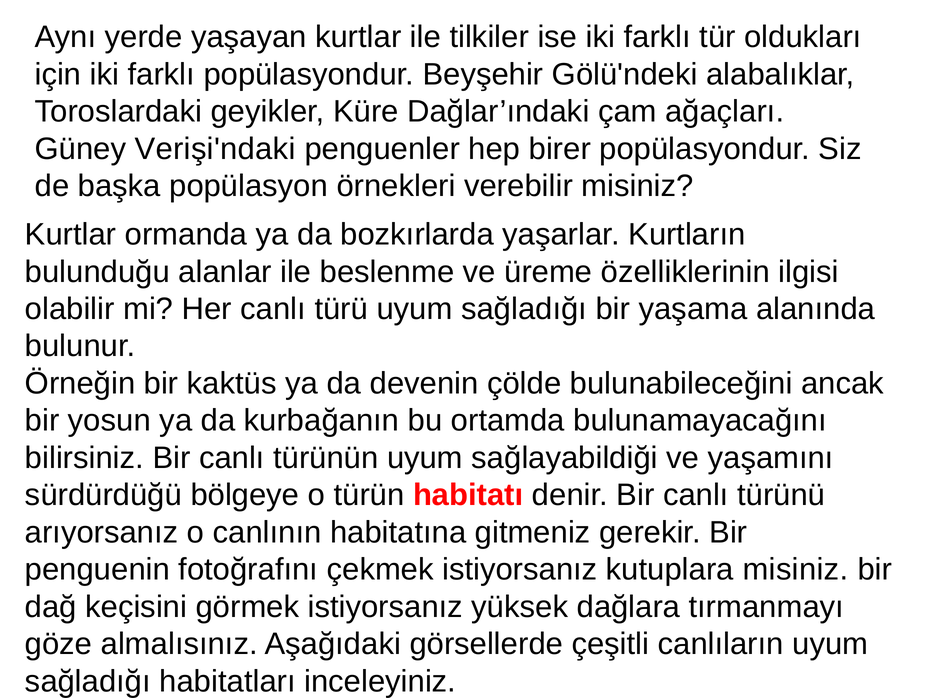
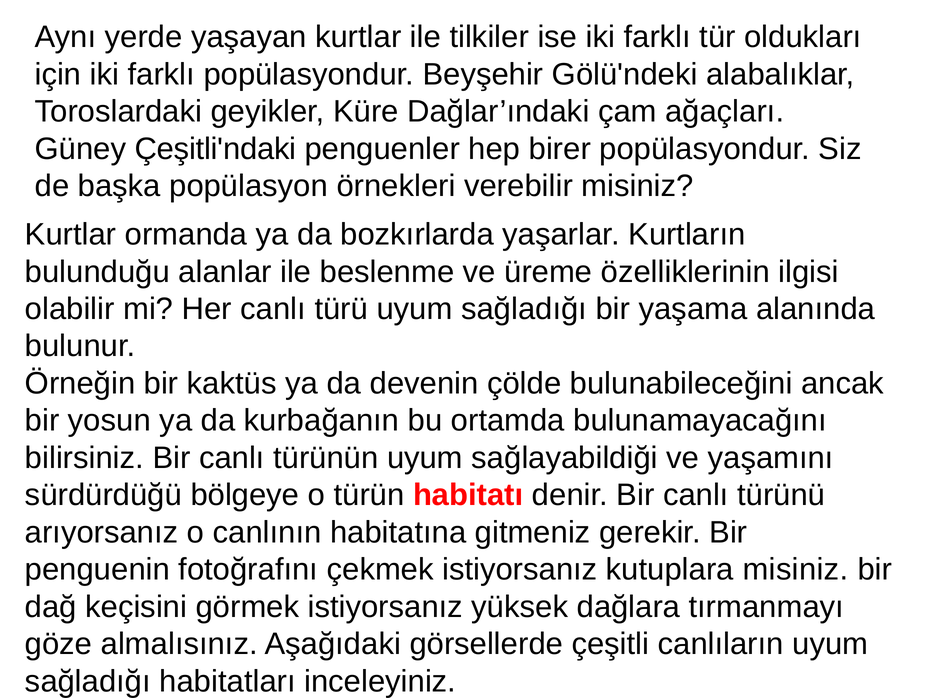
Verişi'ndaki: Verişi'ndaki -> Çeşitli'ndaki (215, 149)
